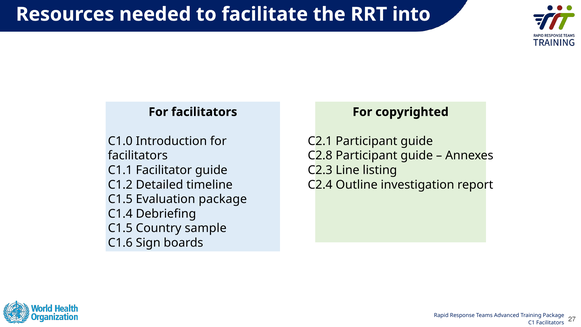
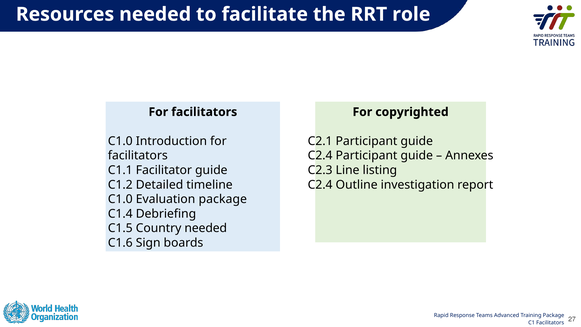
into: into -> role (411, 14)
C2.8: C2.8 -> C2.4 (320, 156)
C1.5: C1.5 -> C1.0 (120, 199)
Country sample: sample -> needed (206, 228)
